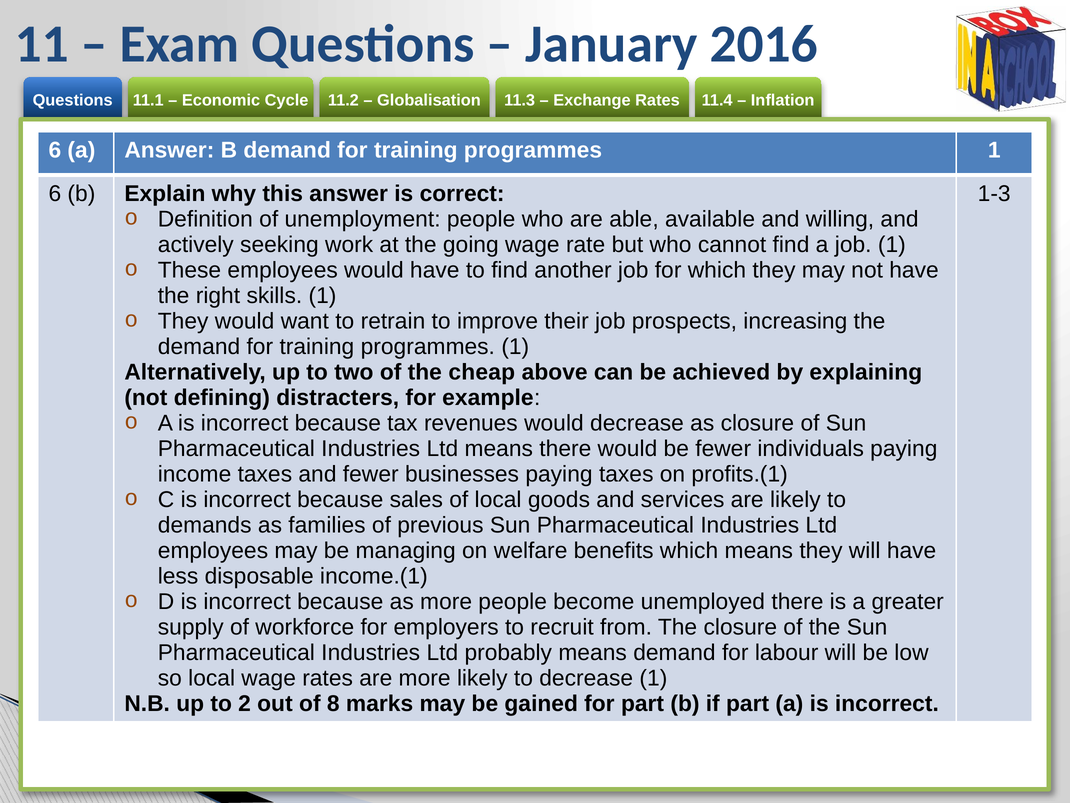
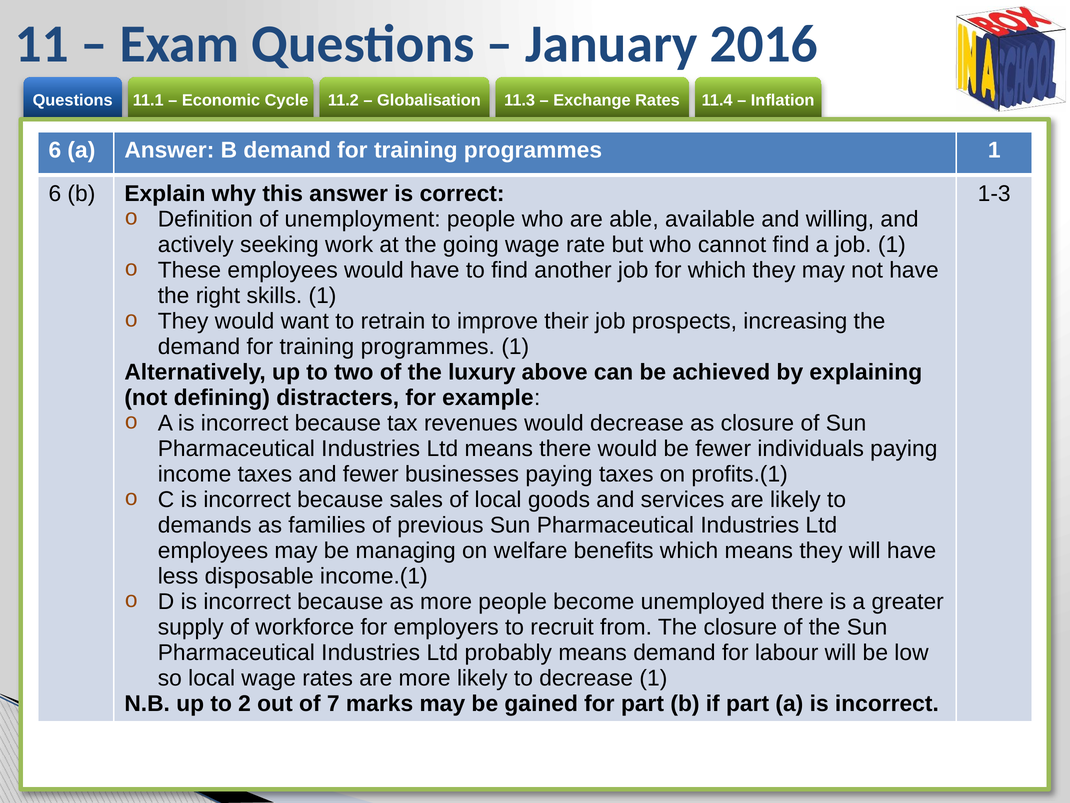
cheap: cheap -> luxury (482, 372)
8: 8 -> 7 (333, 703)
